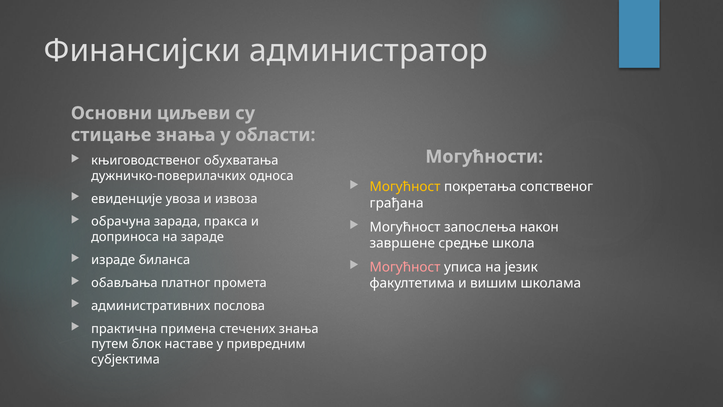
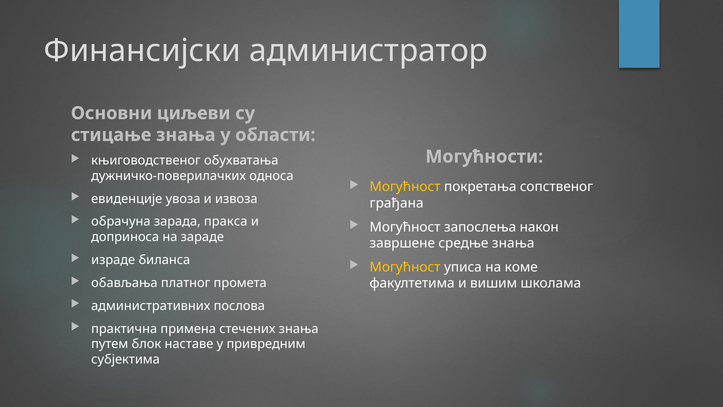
средње школа: школа -> знања (513, 243)
Могућност colour: pink -> yellow (405, 267)
језик: језик -> коме (521, 267)
